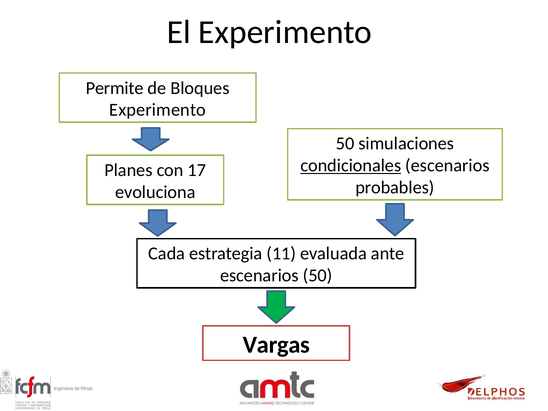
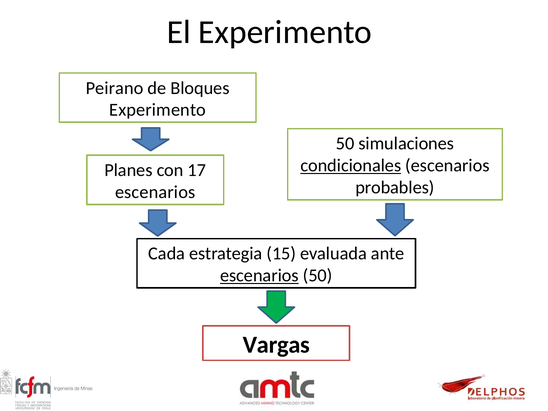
Permite: Permite -> Peirano (115, 88)
evoluciona: evoluciona -> escenarios (155, 192)
11: 11 -> 15 (281, 254)
escenarios underline: none -> present (259, 276)
